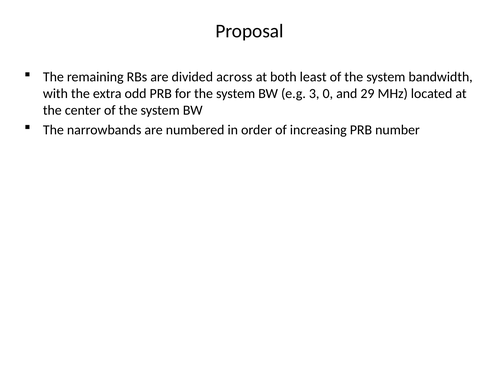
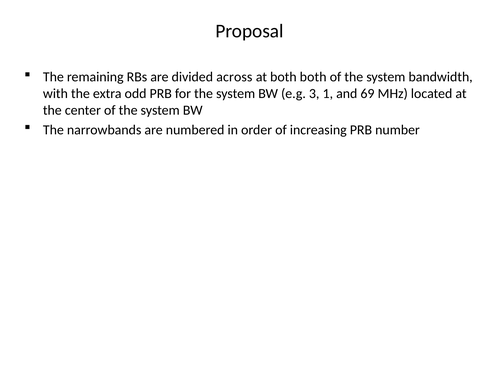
both least: least -> both (313, 77)
0: 0 -> 1 (328, 94)
29: 29 -> 69 (367, 94)
